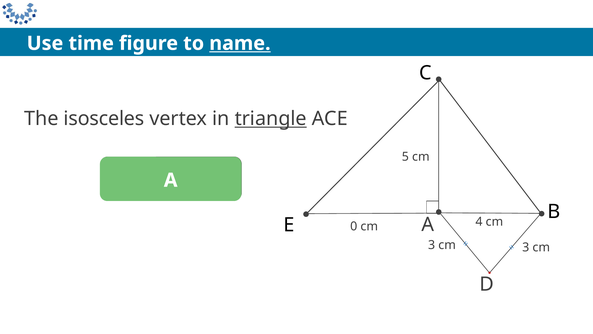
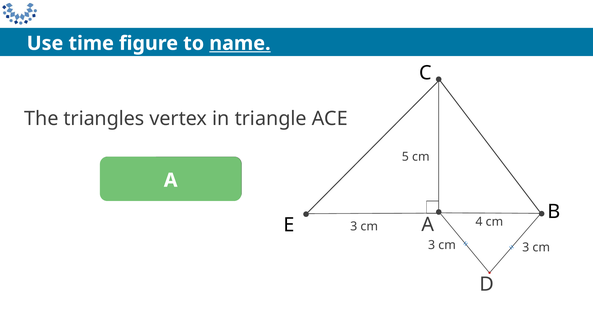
isosceles: isosceles -> triangles (104, 118)
triangle underline: present -> none (271, 118)
E 0: 0 -> 3 (354, 226)
